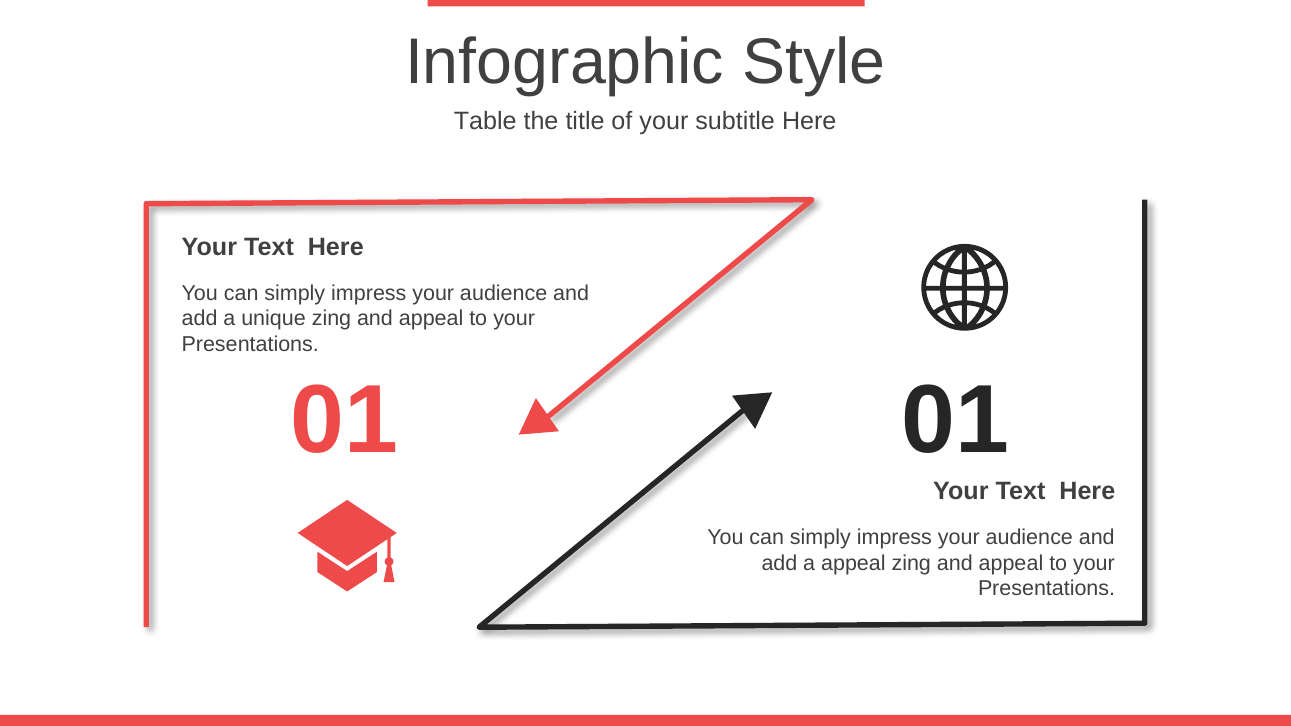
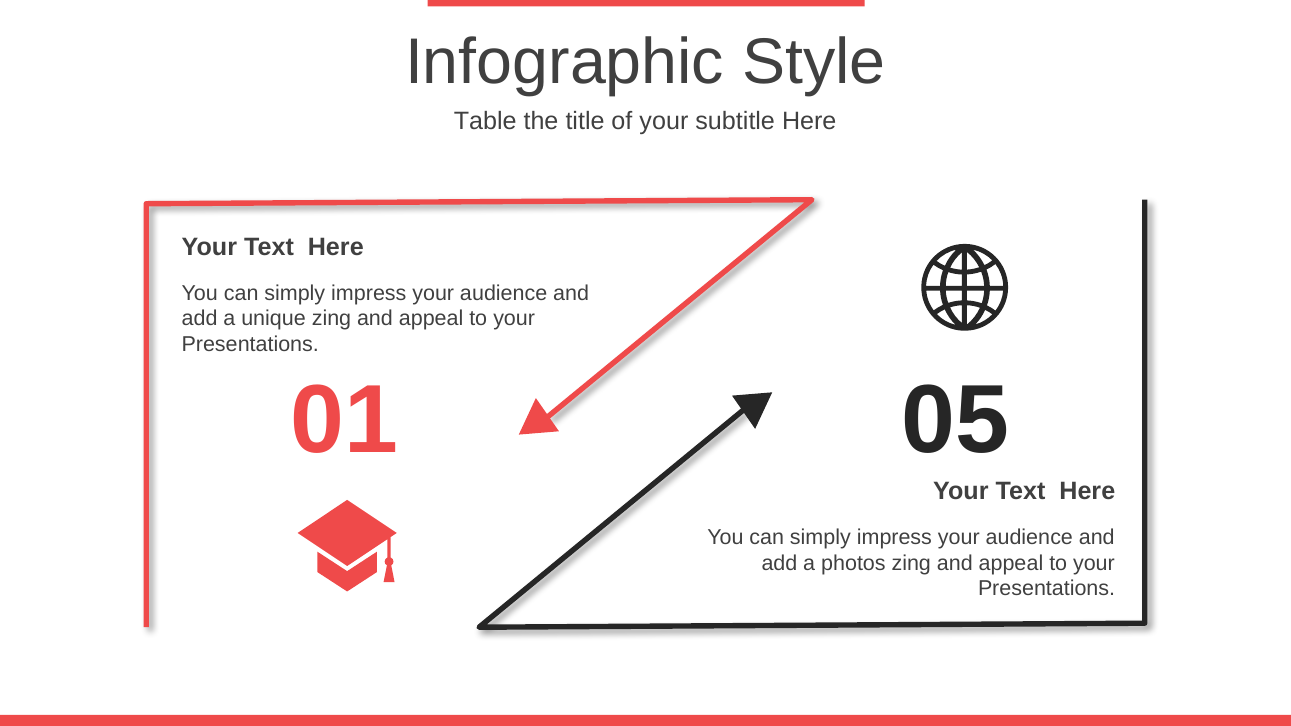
01 01: 01 -> 05 (955, 420)
a appeal: appeal -> photos (853, 563)
